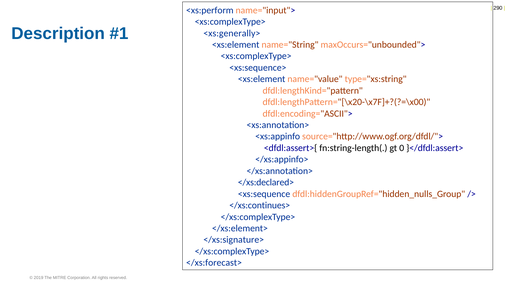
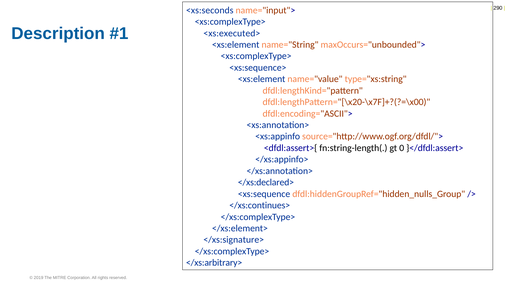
<xs:perform: <xs:perform -> <xs:seconds (210, 10)
<xs:generally>: <xs:generally> -> <xs:executed> (232, 33)
</xs:forecast>: </xs:forecast> -> </xs:arbitrary> (214, 263)
